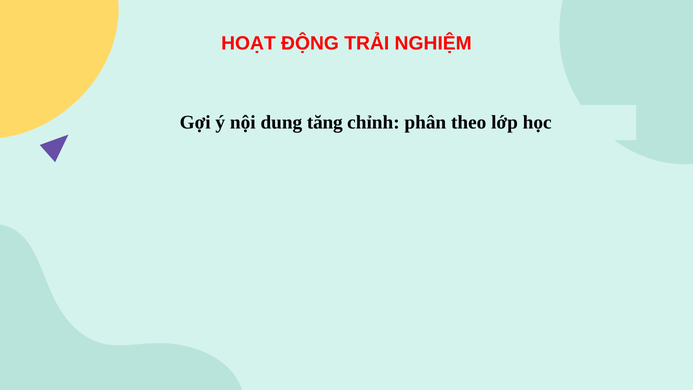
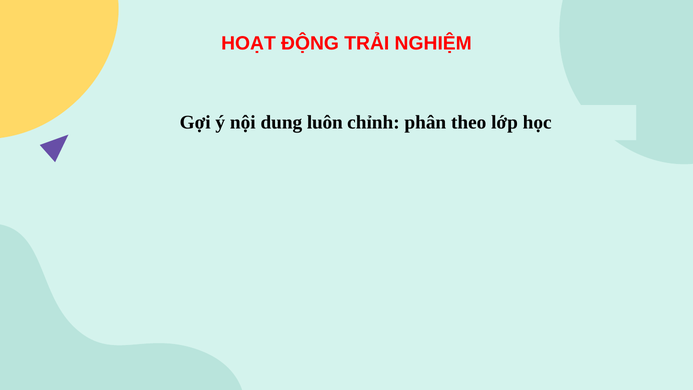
tăng: tăng -> luôn (325, 123)
